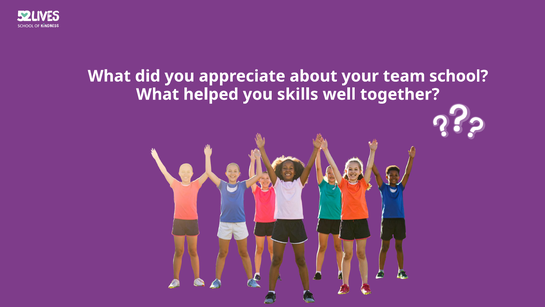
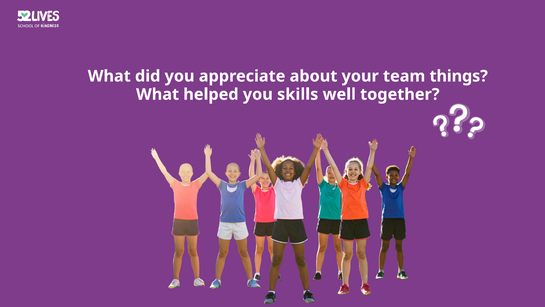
school: school -> things (459, 76)
